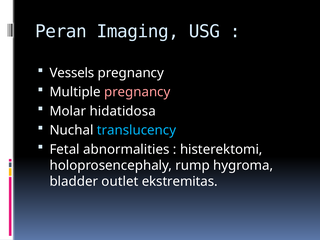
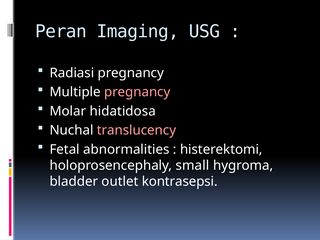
Vessels: Vessels -> Radiasi (72, 73)
translucency colour: light blue -> pink (136, 130)
rump: rump -> small (192, 165)
ekstremitas: ekstremitas -> kontrasepsi (180, 181)
